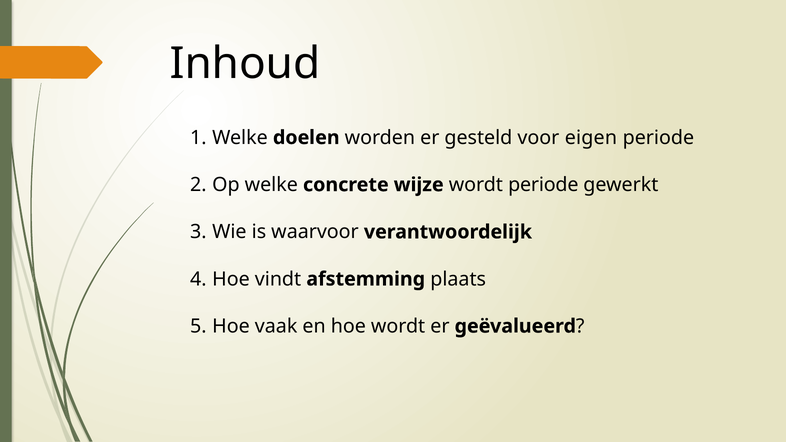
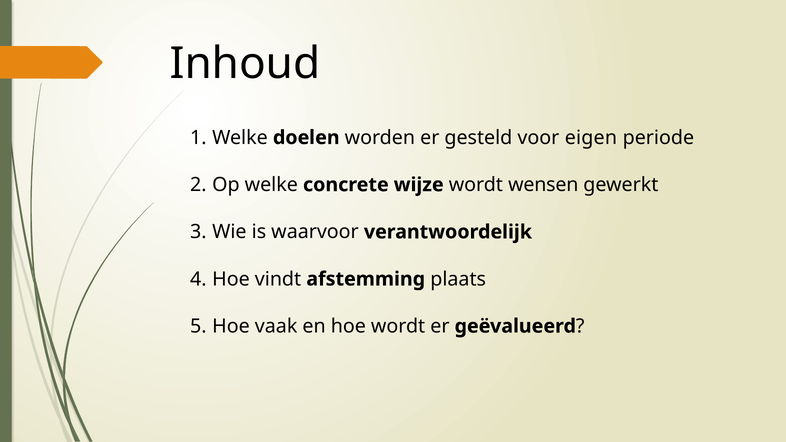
wordt periode: periode -> wensen (543, 185)
